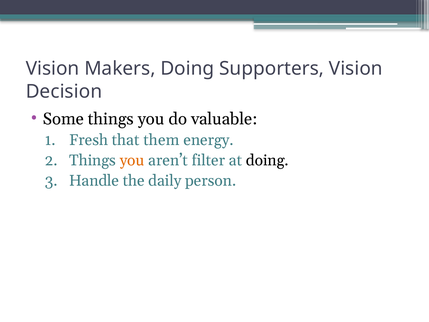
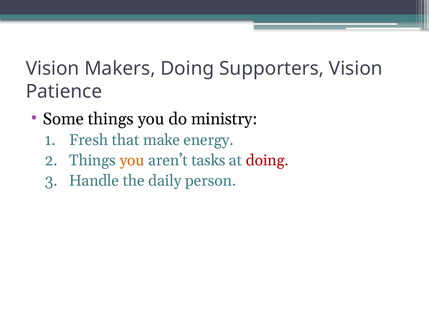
Decision: Decision -> Patience (64, 91)
valuable: valuable -> ministry (224, 119)
them: them -> make (162, 140)
filter: filter -> tasks (209, 160)
doing colour: black -> red (267, 160)
